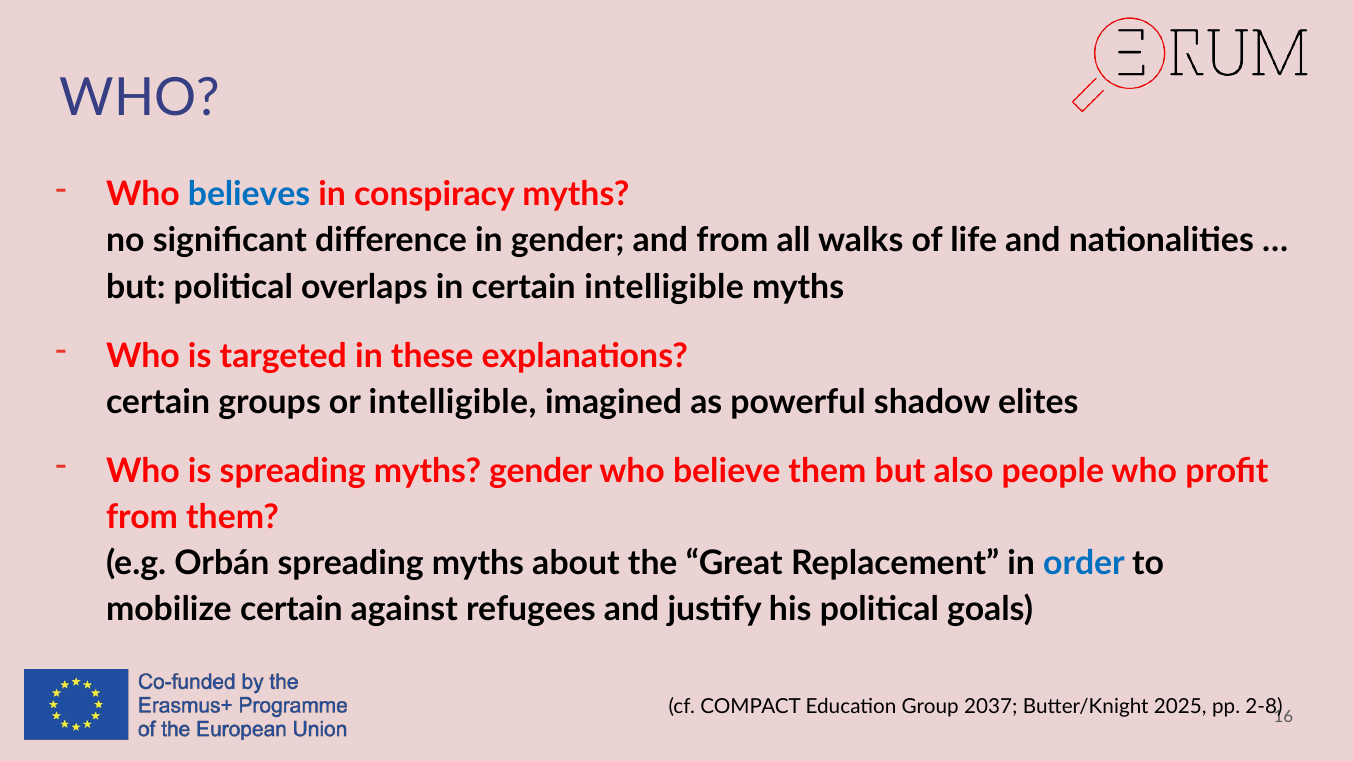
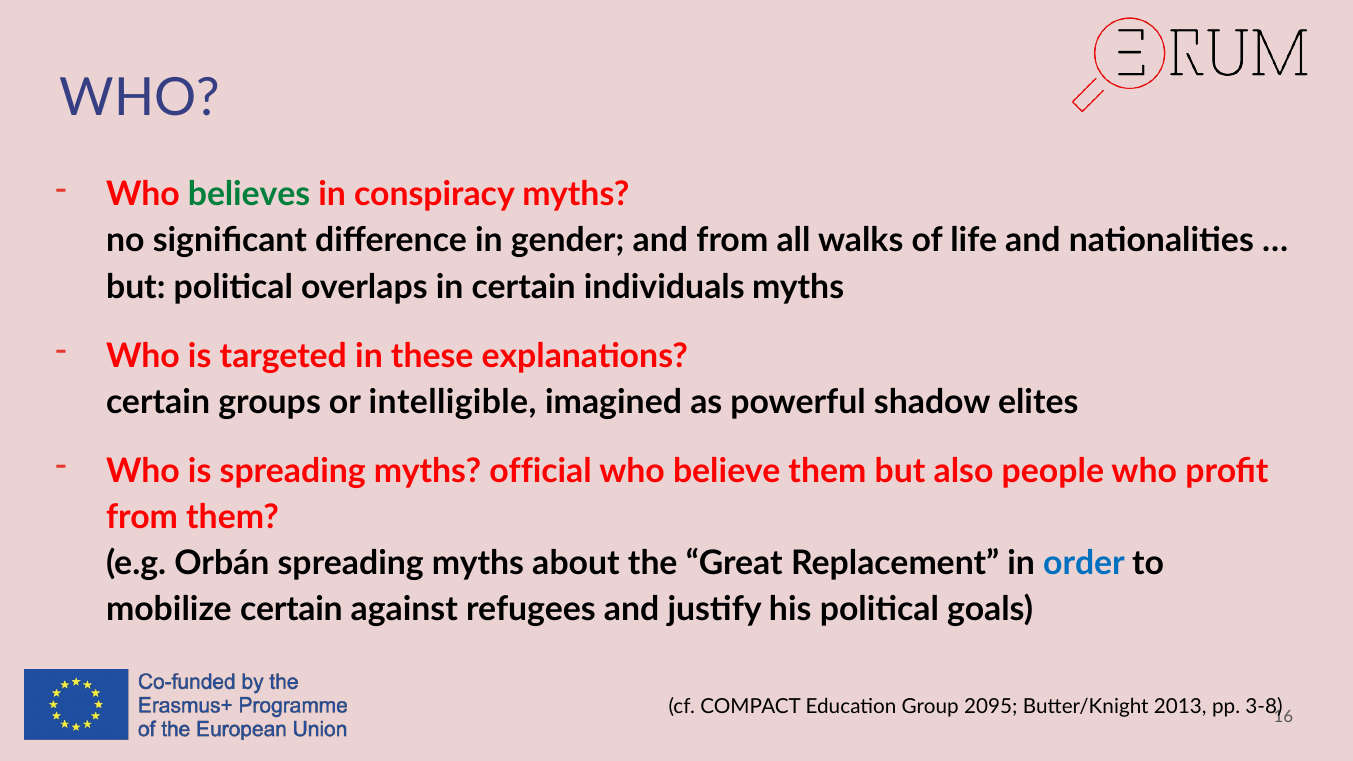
believes colour: blue -> green (249, 195)
certain intelligible: intelligible -> individuals (664, 287)
myths gender: gender -> official (541, 471)
2037: 2037 -> 2095 (991, 707)
2025: 2025 -> 2013 (1180, 707)
2-8: 2-8 -> 3-8 (1264, 707)
